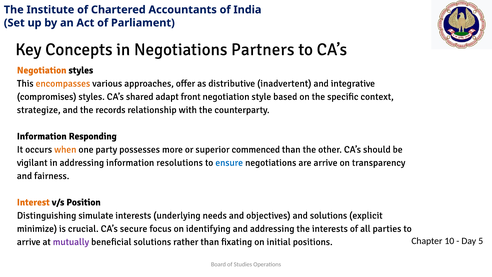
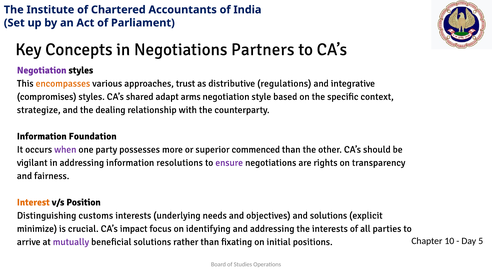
Negotiation colour: orange -> purple (42, 70)
offer: offer -> trust (185, 83)
inadvertent: inadvertent -> regulations (284, 83)
front: front -> arms (191, 97)
records: records -> dealing (110, 110)
Responding: Responding -> Foundation (93, 136)
when colour: orange -> purple (65, 149)
ensure colour: blue -> purple (229, 163)
are arrive: arrive -> rights (326, 163)
simulate: simulate -> customs (96, 215)
secure: secure -> impact (134, 228)
